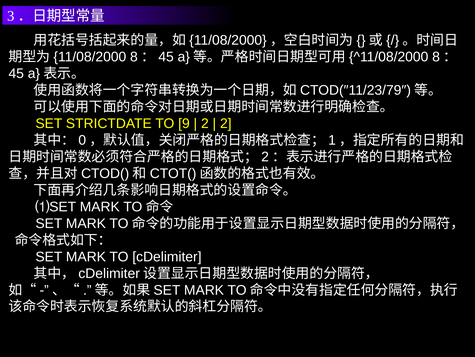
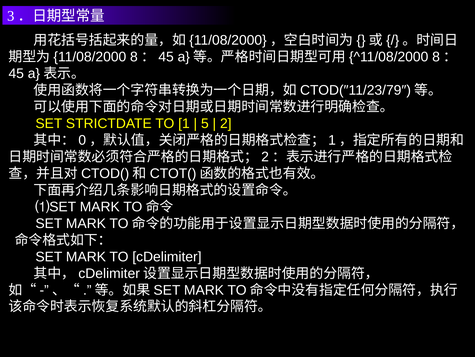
9: 9 -> 1 (184, 123)
2: 2 -> 5 (205, 123)
